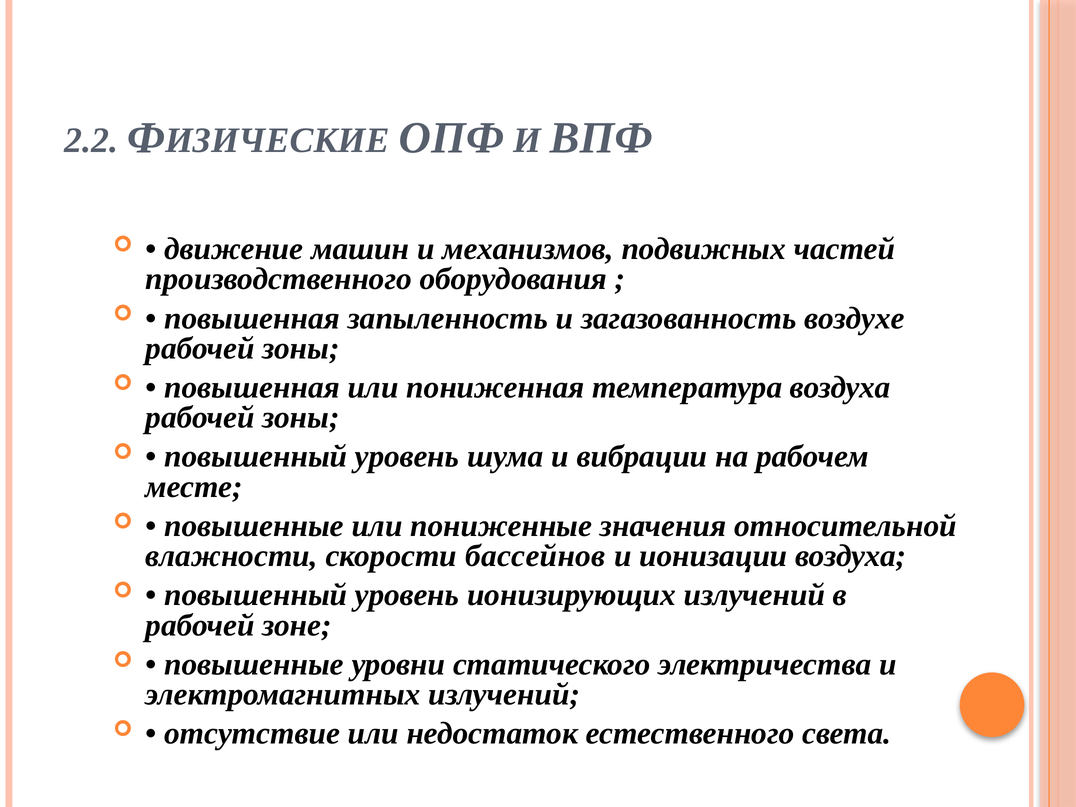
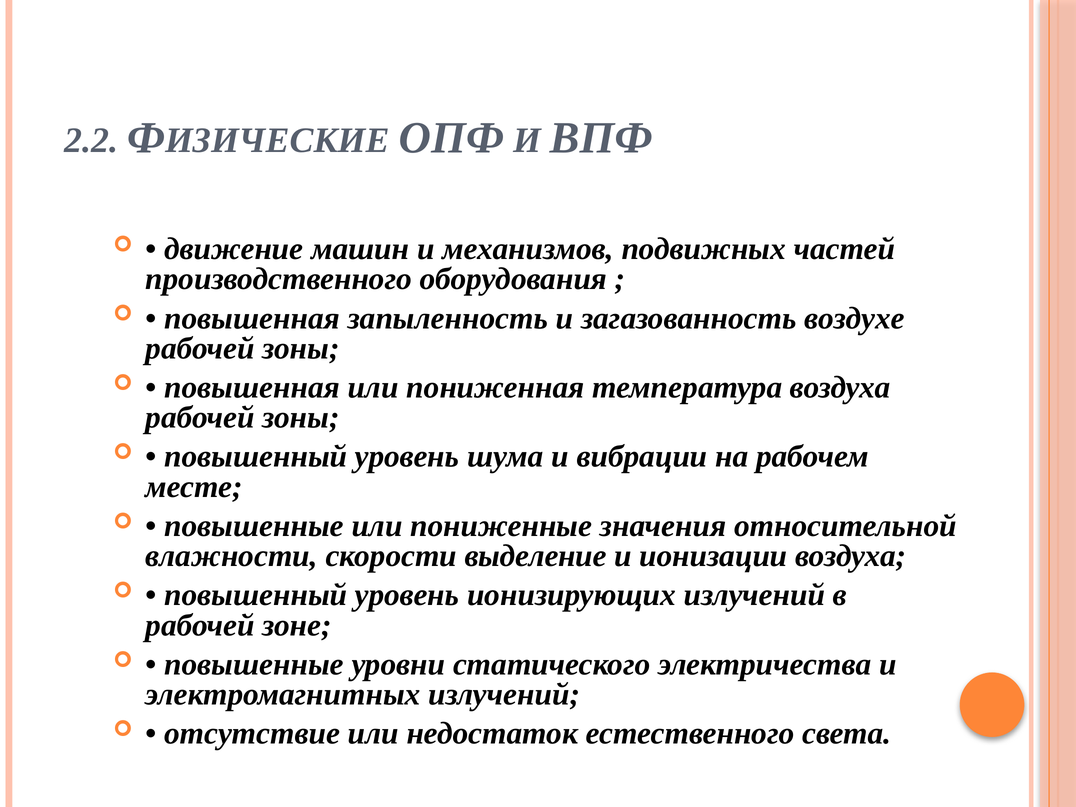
бассейнов: бассейнов -> выделение (536, 556)
